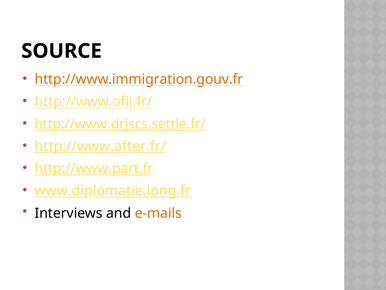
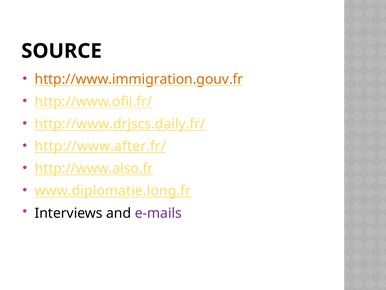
http://www.drjscs.settle.fr/: http://www.drjscs.settle.fr/ -> http://www.drjscs.daily.fr/ (120, 124)
http://www.part.fr: http://www.part.fr -> http://www.also.fr (94, 168)
e-mails colour: orange -> purple (158, 213)
